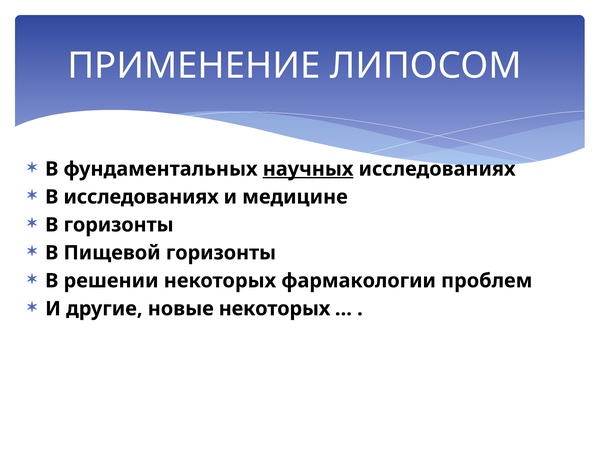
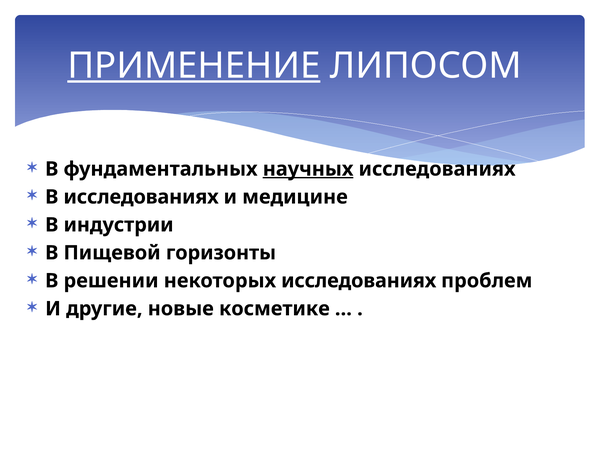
ПРИМЕНЕНИЕ underline: none -> present (194, 66)
В горизонты: горизонты -> индустрии (119, 225)
некоторых фармакологии: фармакологии -> исследованиях (359, 281)
новые некоторых: некоторых -> косметике (274, 309)
